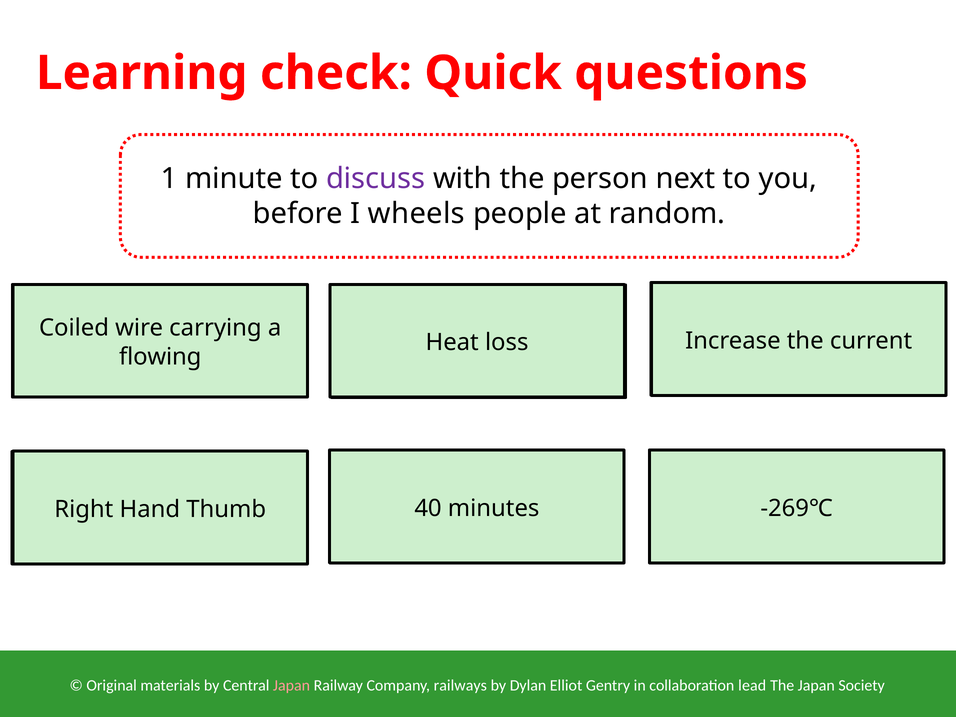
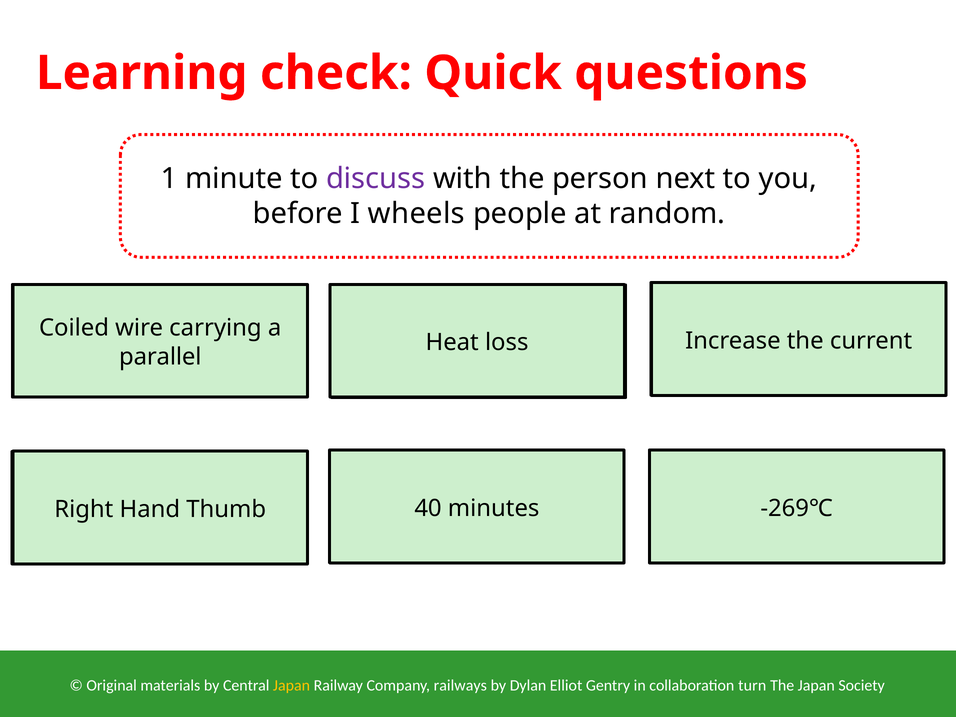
flowing: flowing -> parallel (160, 357)
Japan colour: pink -> yellow (292, 685)
lead: lead -> turn (752, 685)
